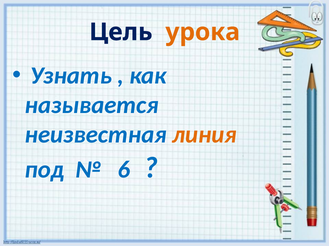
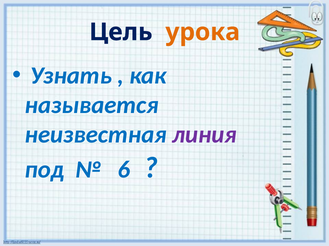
линия colour: orange -> purple (204, 135)
